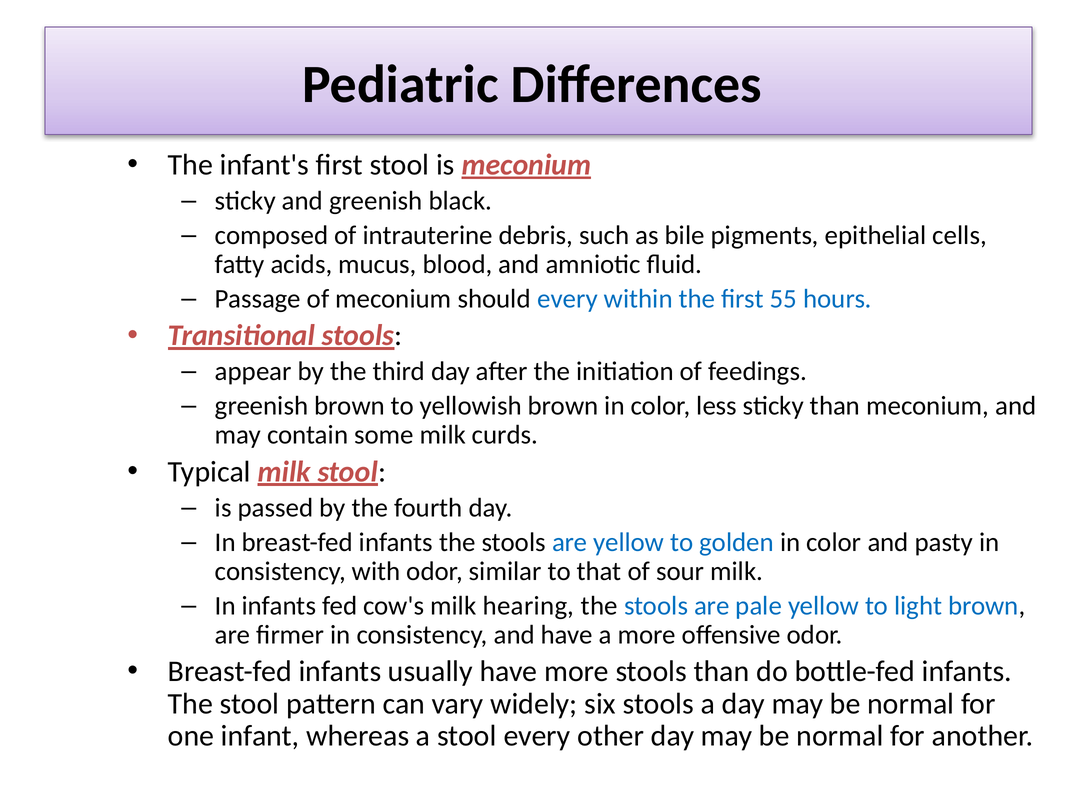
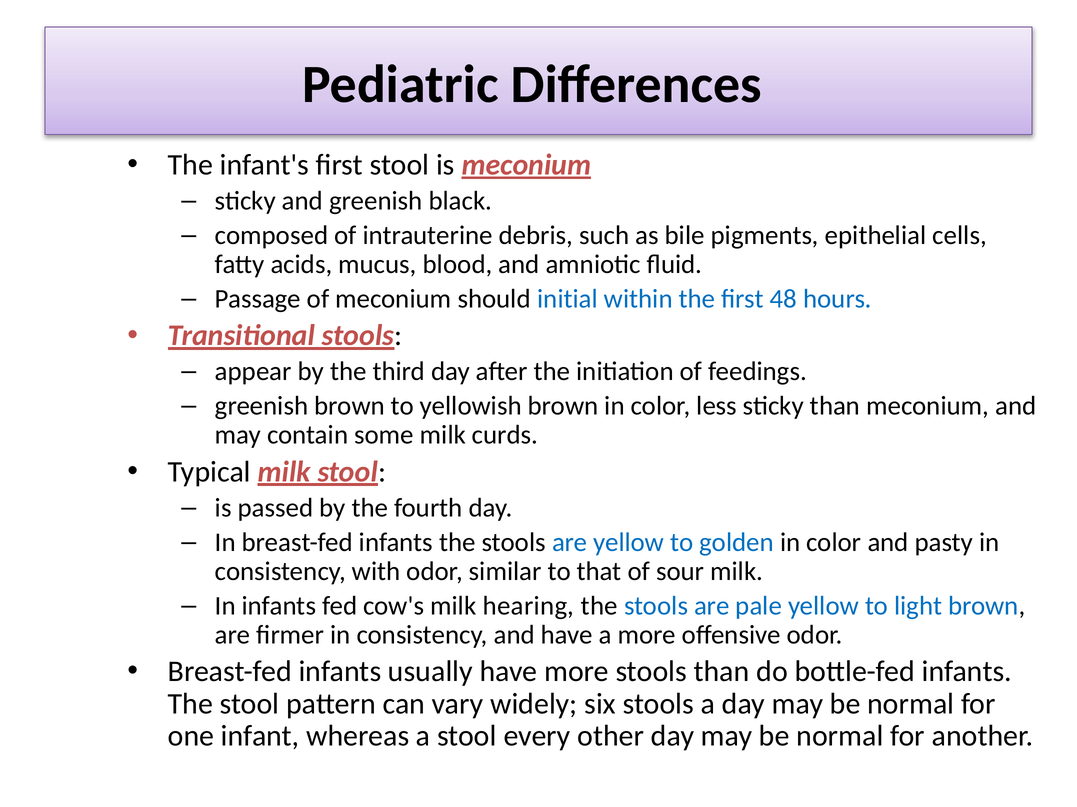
should every: every -> initial (568, 299)
55: 55 -> 48 (783, 299)
